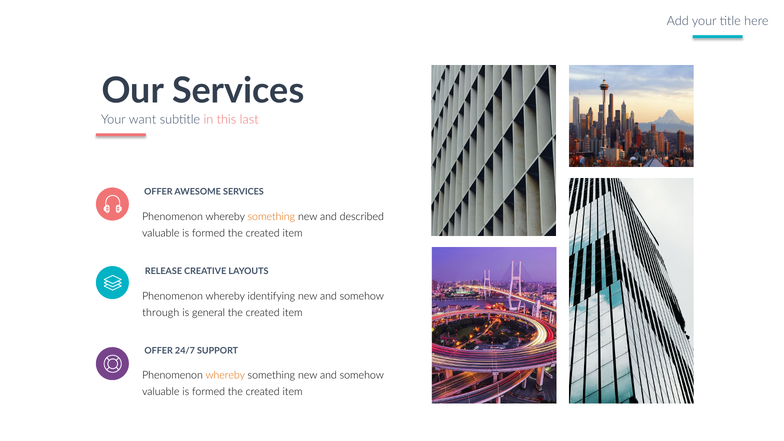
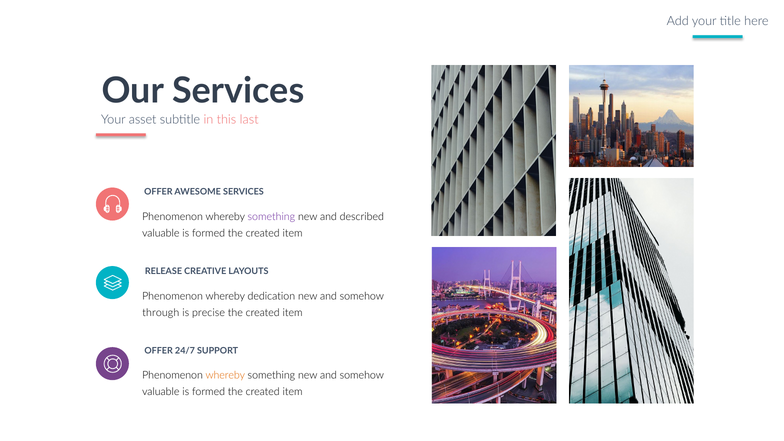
want: want -> asset (143, 119)
something colour: orange -> purple (271, 217)
identifying: identifying -> dedication (271, 296)
general: general -> precise (209, 313)
